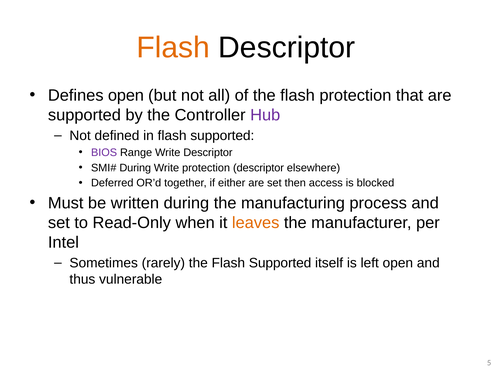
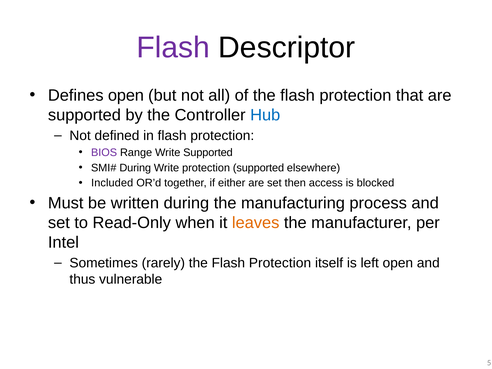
Flash colour: orange -> purple (173, 48)
Hub colour: purple -> blue (265, 115)
in flash supported: supported -> protection (222, 136)
Write Descriptor: Descriptor -> Supported (208, 152)
protection descriptor: descriptor -> supported (259, 168)
Deferred: Deferred -> Included (112, 183)
rarely the Flash Supported: Supported -> Protection (280, 263)
